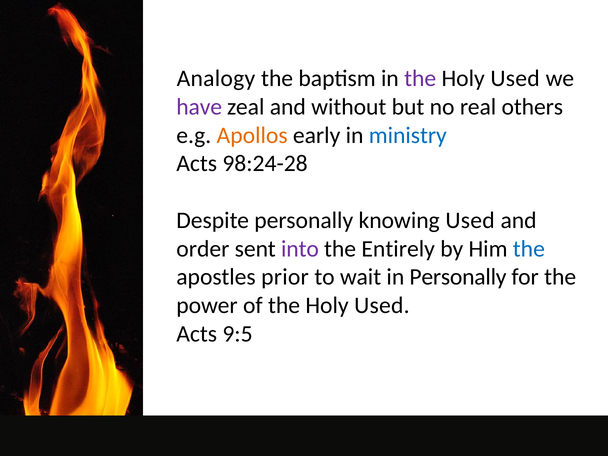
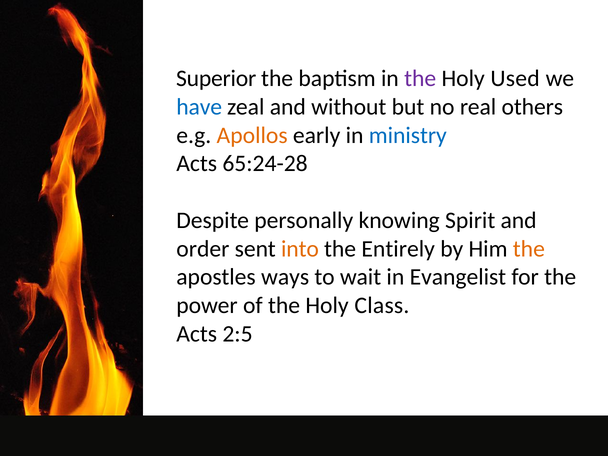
Analogy: Analogy -> Superior (216, 78)
have colour: purple -> blue (199, 107)
98:24-28: 98:24-28 -> 65:24-28 (265, 164)
knowing Used: Used -> Spirit (470, 220)
into colour: purple -> orange (300, 249)
the colour: blue -> orange (529, 249)
prior: prior -> ways (285, 277)
in Personally: Personally -> Evangelist (458, 277)
of the Holy Used: Used -> Class (382, 306)
9:5: 9:5 -> 2:5 (237, 334)
